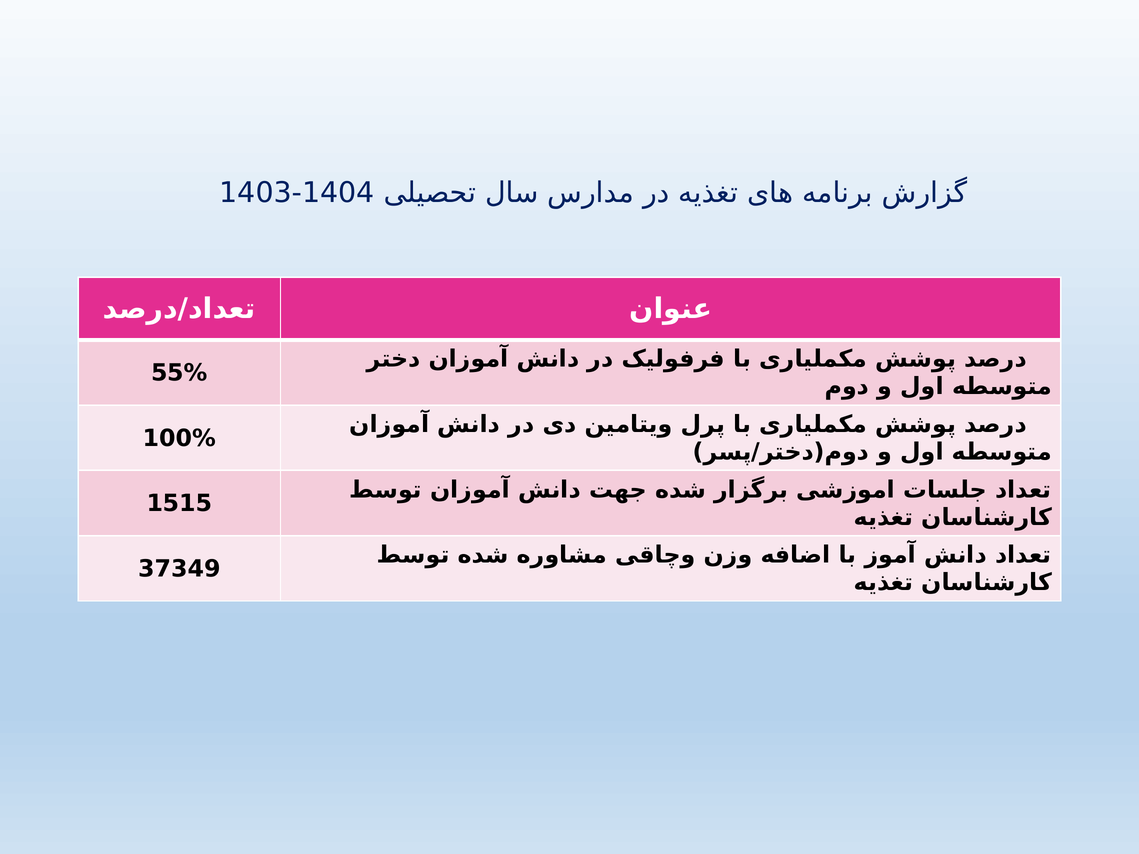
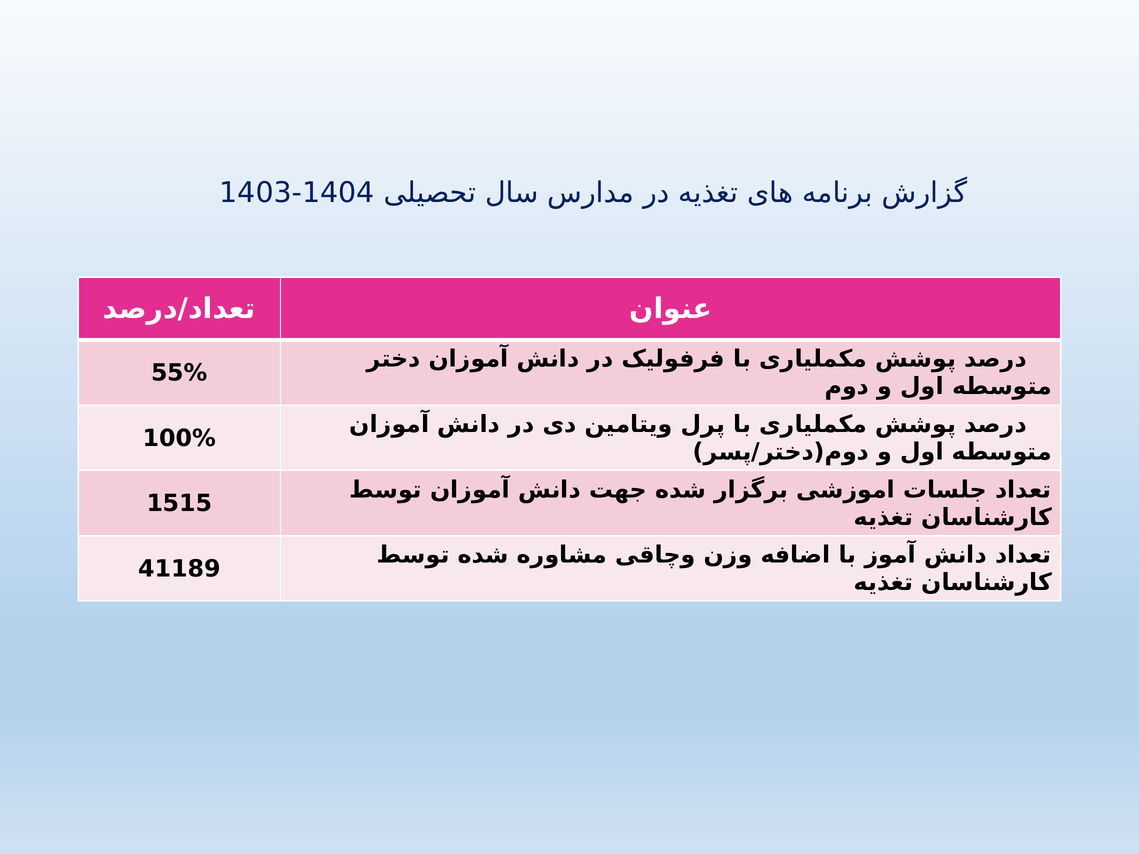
37349: 37349 -> 41189 (179, 569)
